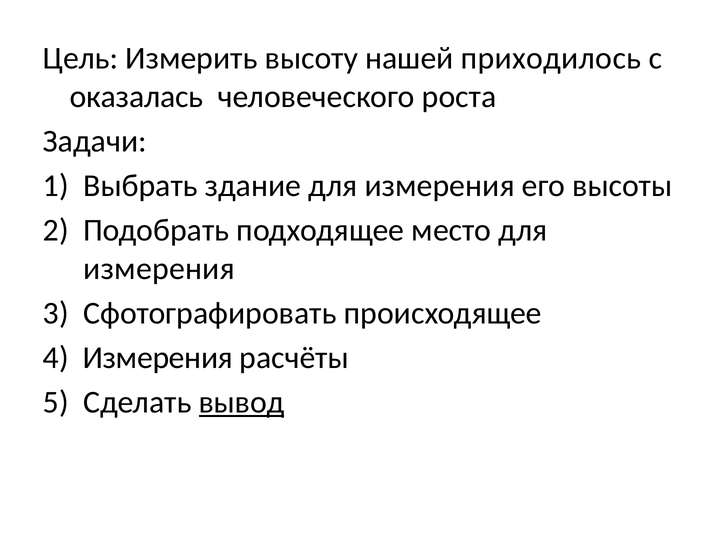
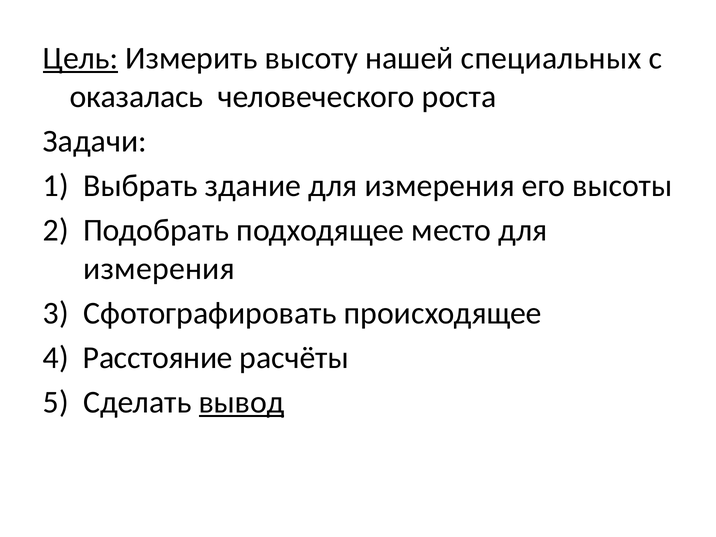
Цель underline: none -> present (81, 58)
приходилось: приходилось -> специальных (551, 58)
Измерения: Измерения -> Расстояние (158, 358)
